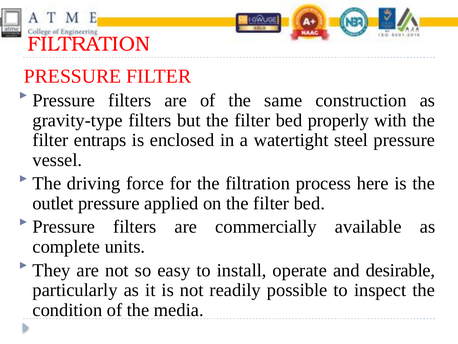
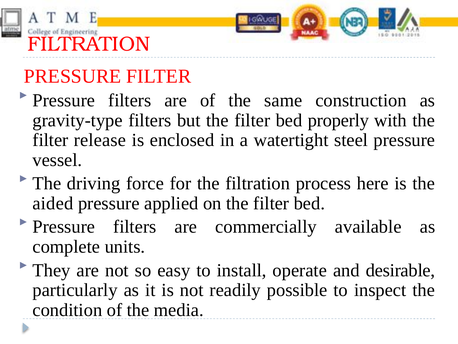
entraps: entraps -> release (100, 140)
outlet: outlet -> aided (53, 203)
